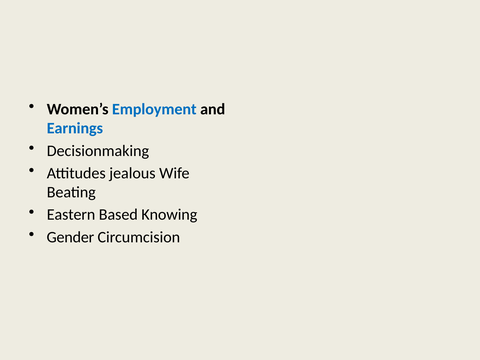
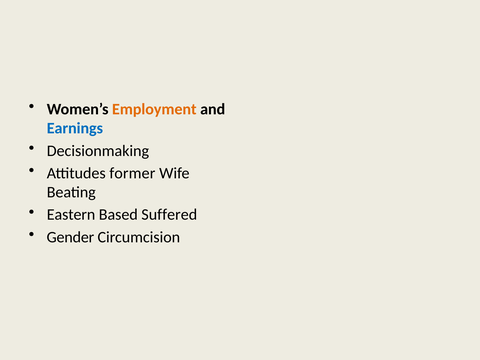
Employment colour: blue -> orange (154, 109)
jealous: jealous -> former (132, 173)
Knowing: Knowing -> Suffered (169, 215)
